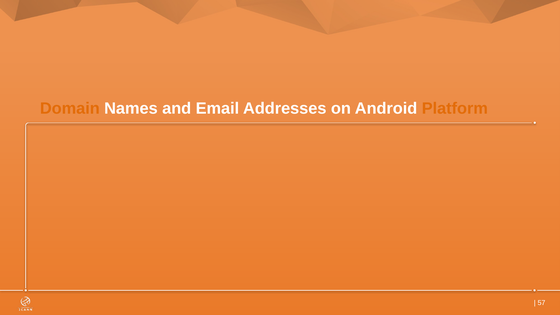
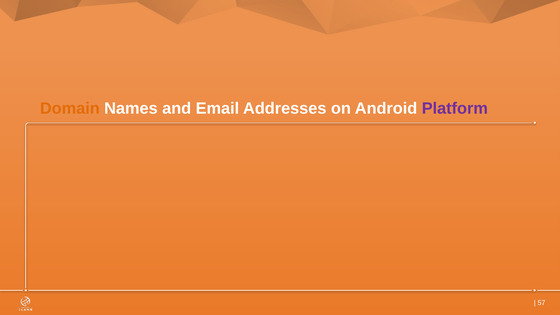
Platform colour: orange -> purple (455, 108)
